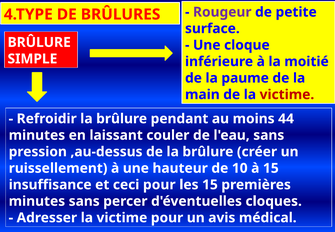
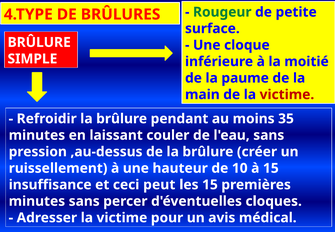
Rougeur colour: purple -> green (222, 12)
44: 44 -> 35 (286, 119)
ceci pour: pour -> peut (159, 185)
